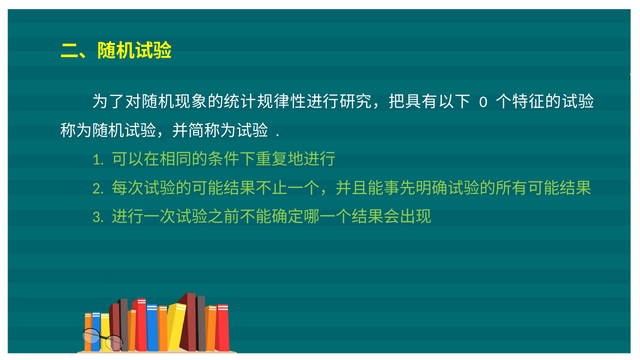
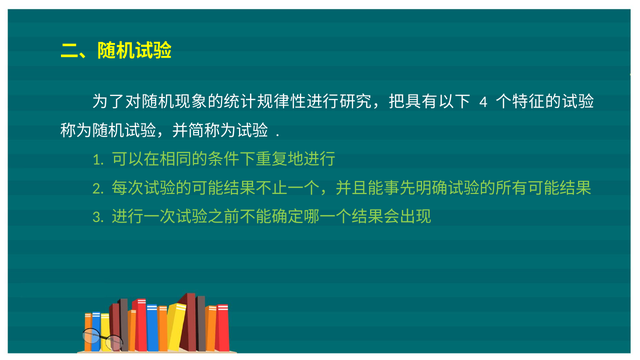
0: 0 -> 4 (483, 102)
